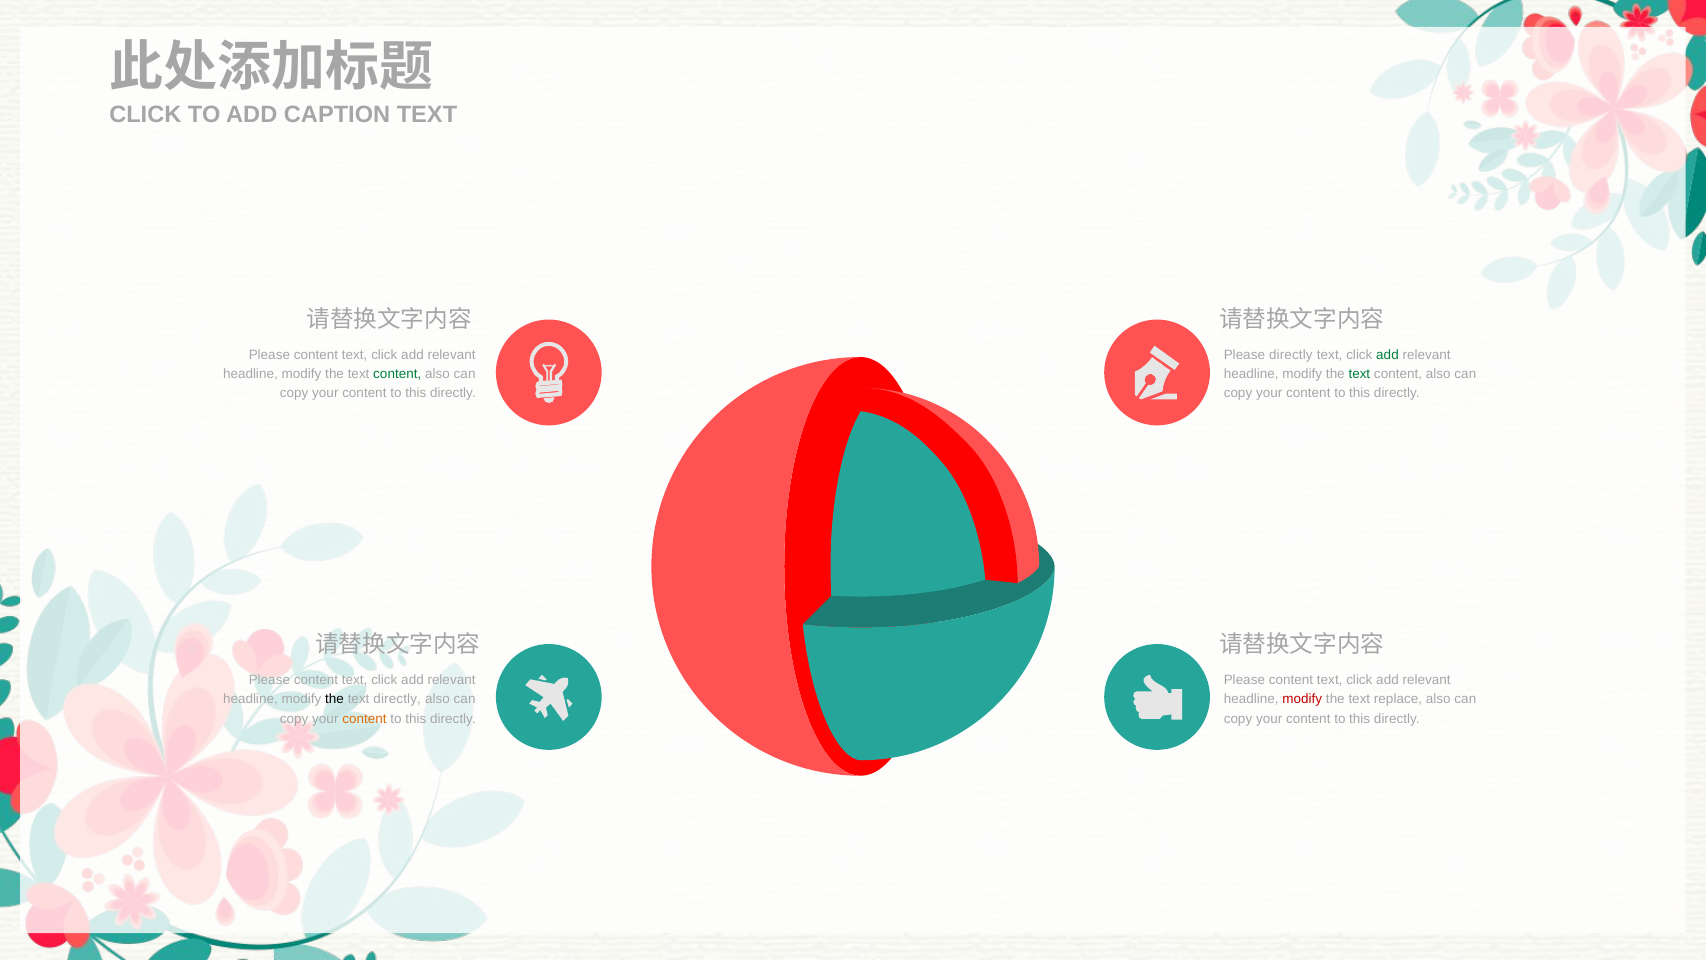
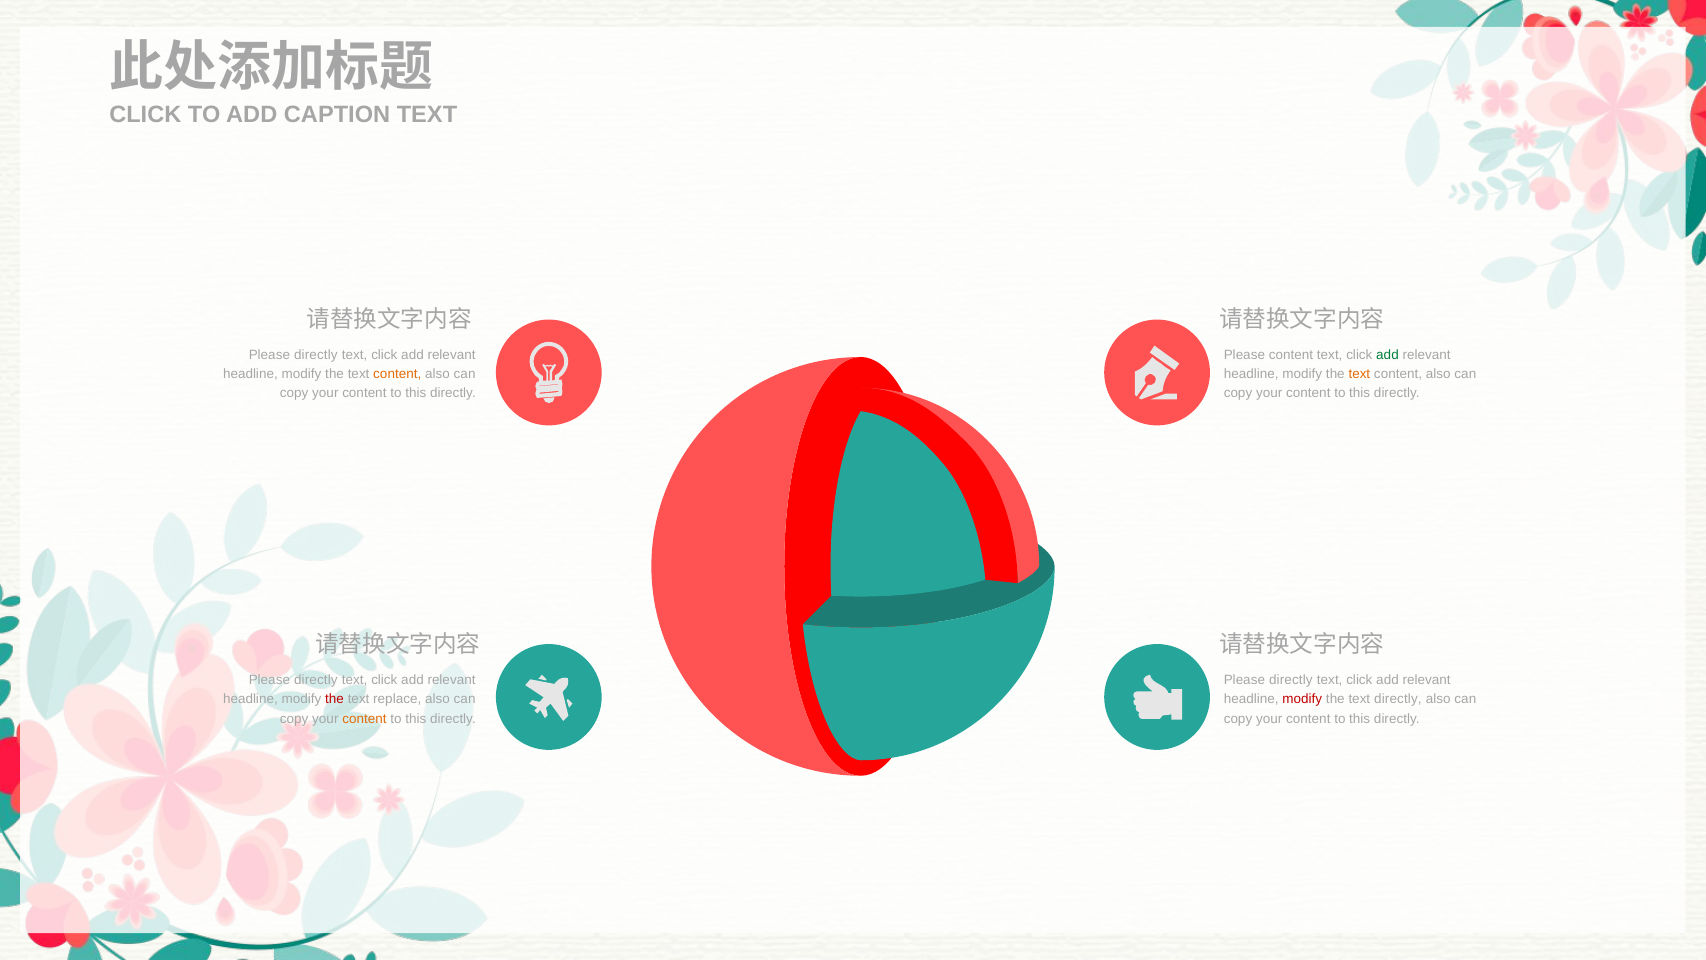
content: content -> directly (316, 355)
Please directly: directly -> content (1291, 355)
content colour: green -> orange (397, 374)
text colour: green -> orange (1359, 374)
content: content -> directly (316, 680)
content: content -> directly (1291, 680)
the colour: black -> red (335, 699)
text directly: directly -> replace (397, 699)
text replace: replace -> directly (1398, 699)
